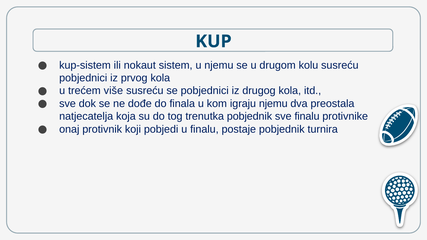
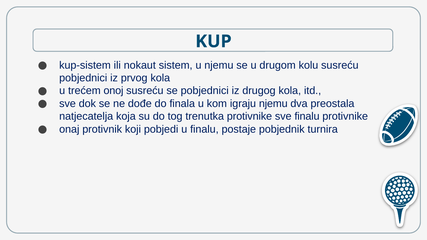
više: više -> onoj (113, 91)
trenutka pobjednik: pobjednik -> protivnike (249, 116)
